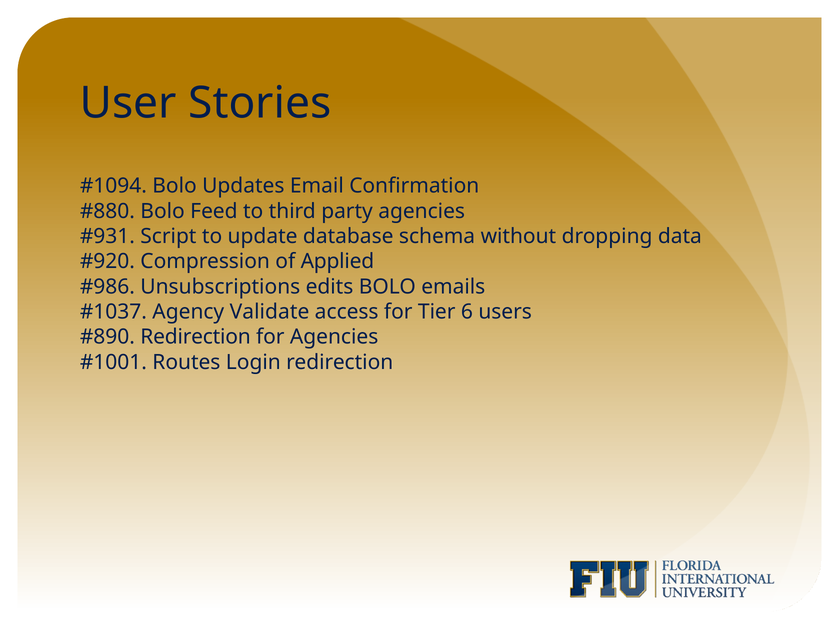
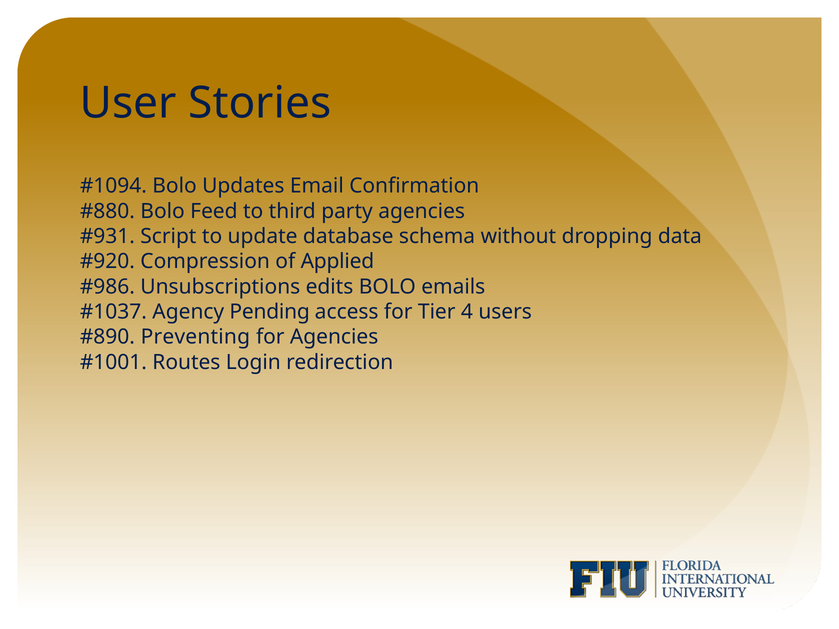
Validate: Validate -> Pending (270, 312)
6: 6 -> 4 (467, 312)
Redirection: Redirection -> Preventing (195, 337)
